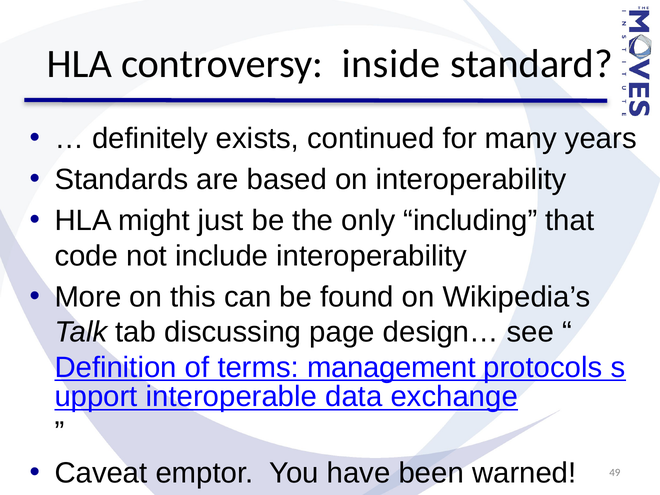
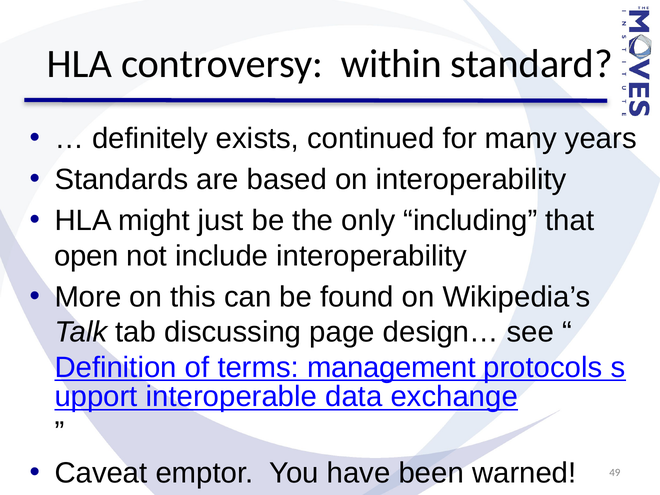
inside: inside -> within (391, 64)
code: code -> open (86, 256)
